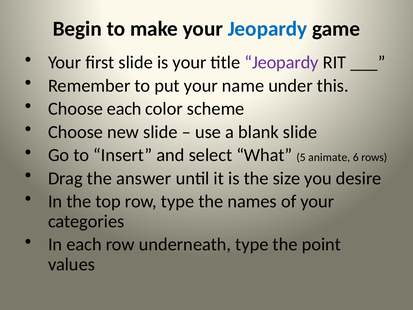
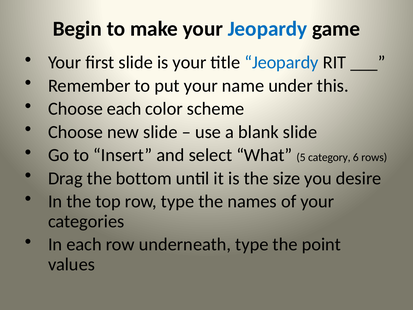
Jeopardy colour: purple -> blue (282, 63)
animate: animate -> category (329, 157)
answer: answer -> bottom (144, 178)
